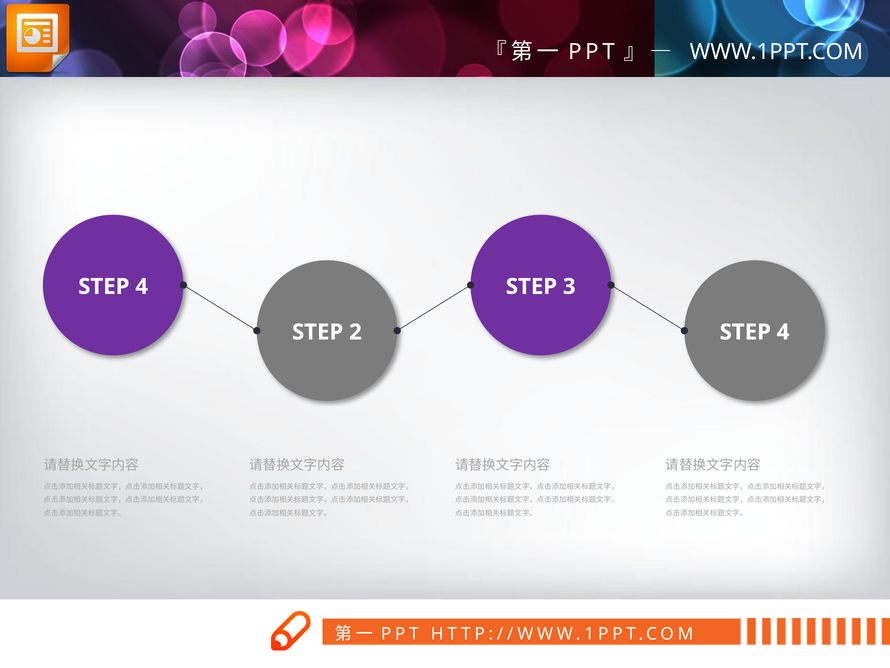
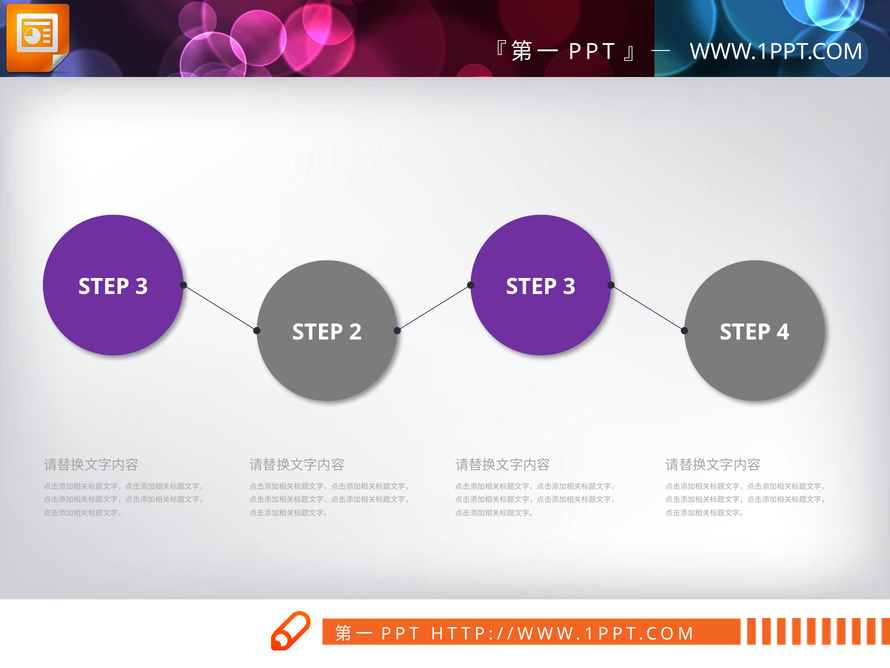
4: 4 -> 3 (142, 286)
